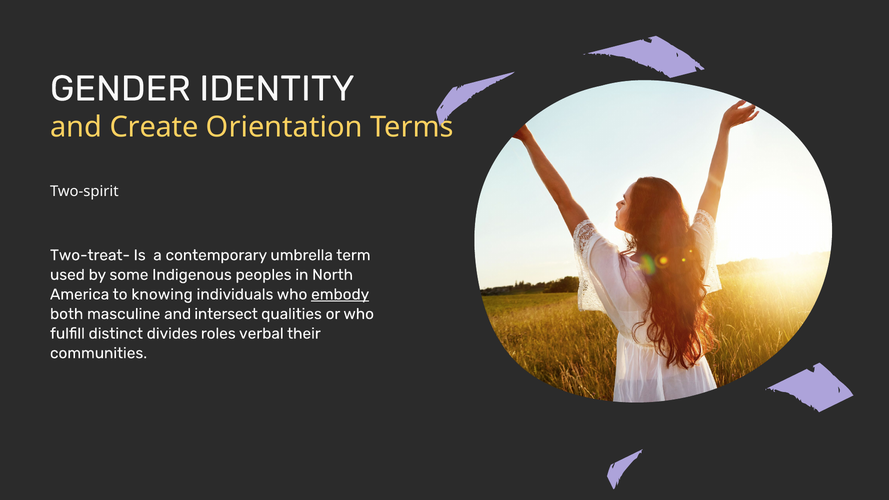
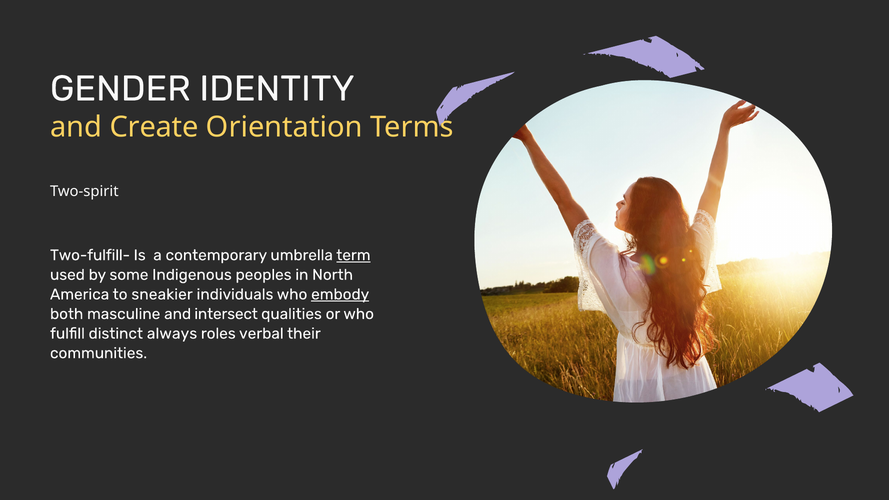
Two-treat-: Two-treat- -> Two-fulfill- (90, 255)
term underline: none -> present (353, 255)
knowing: knowing -> sneakier (162, 294)
divides: divides -> always (172, 334)
